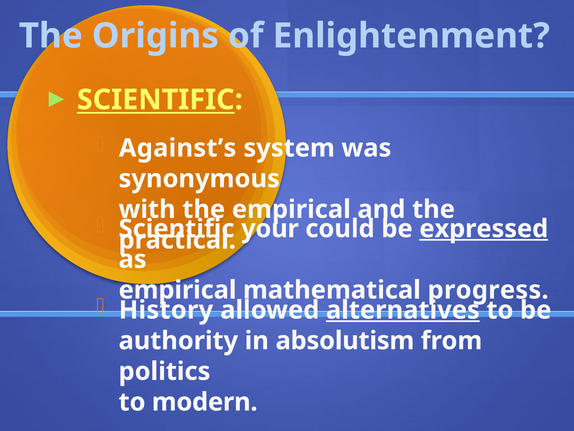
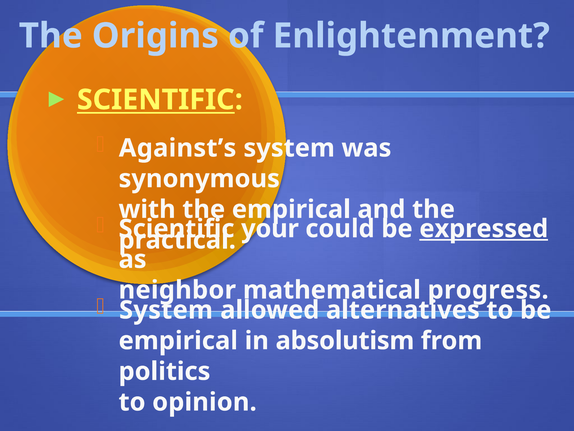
empirical: empirical -> neighbor (177, 290)
History: History -> System (166, 310)
alternatives underline: present -> none (403, 310)
authority: authority -> empirical (178, 340)
modern: modern -> opinion (204, 402)
